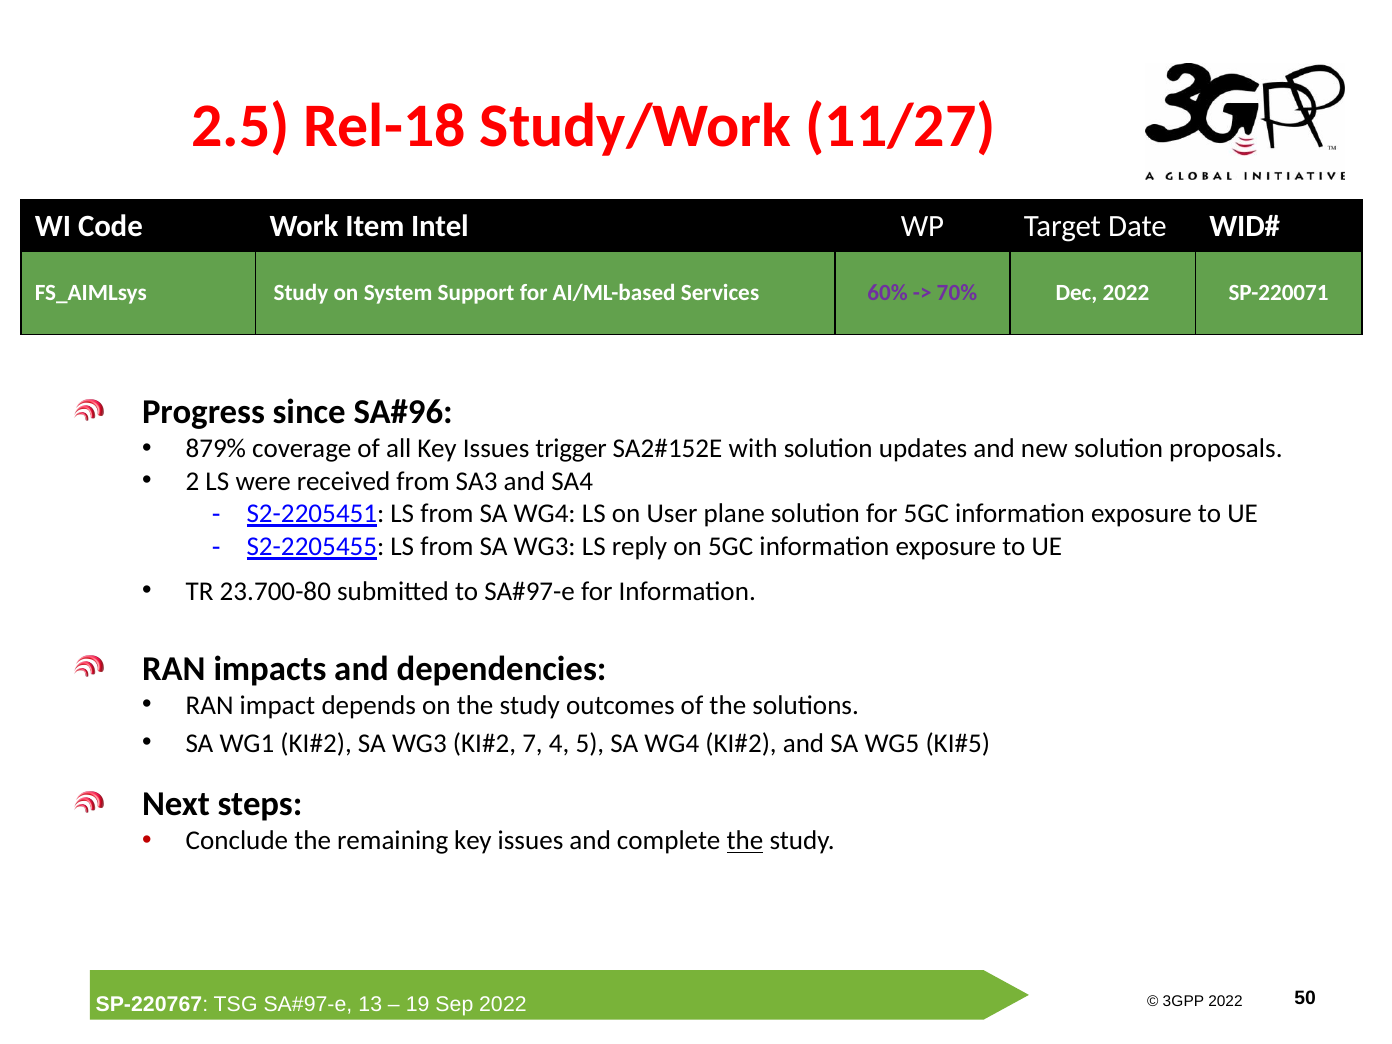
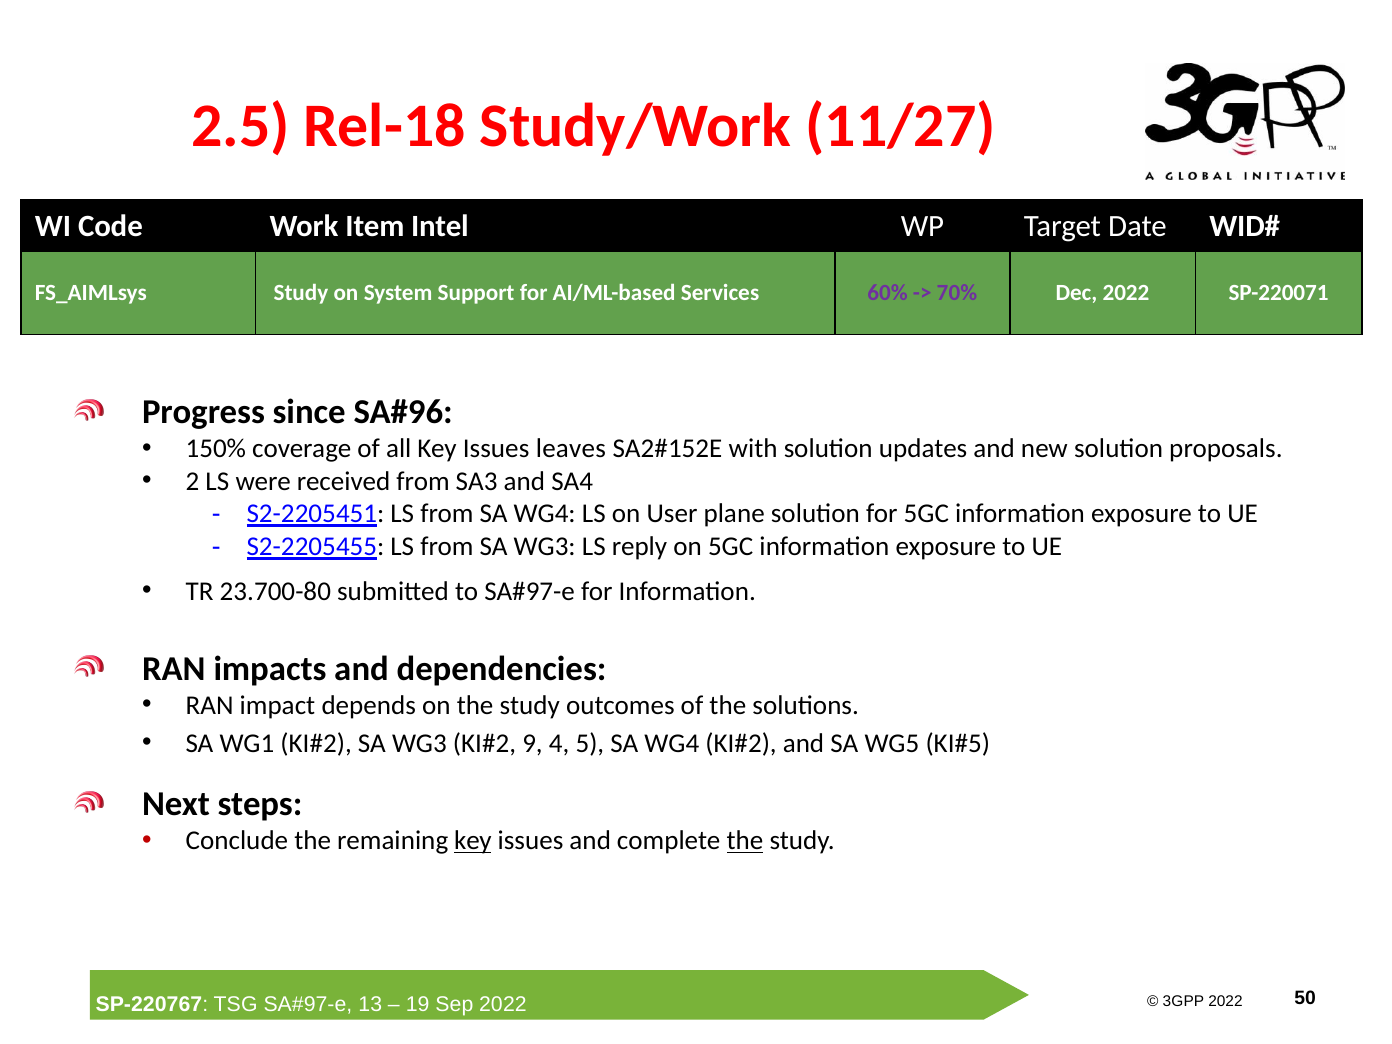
879%: 879% -> 150% (216, 449)
trigger: trigger -> leaves (571, 449)
7: 7 -> 9 (533, 743)
key underline: none -> present (473, 841)
